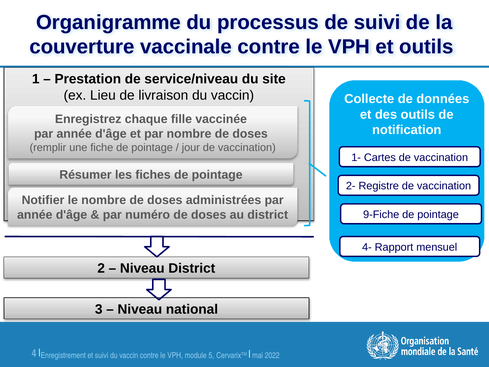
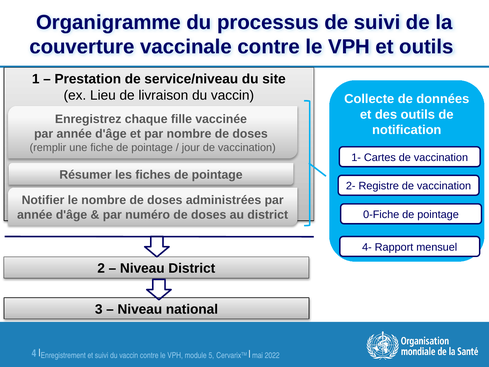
9-Fiche: 9-Fiche -> 0-Fiche (381, 214)
